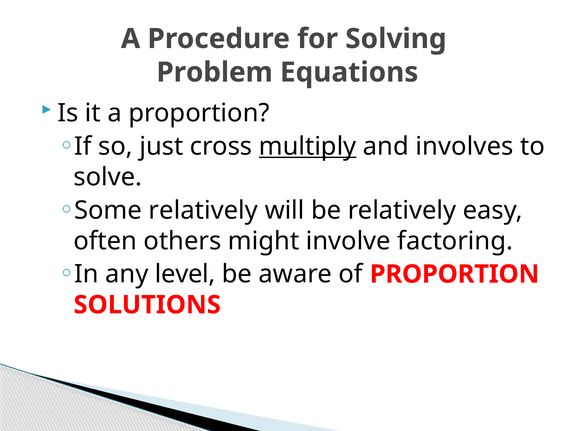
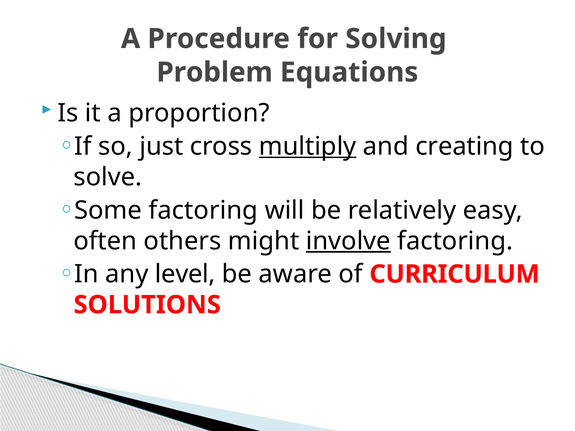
involves: involves -> creating (465, 146)
Some relatively: relatively -> factoring (203, 210)
involve underline: none -> present (348, 241)
of PROPORTION: PROPORTION -> CURRICULUM (455, 274)
